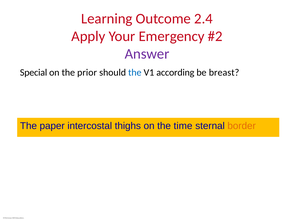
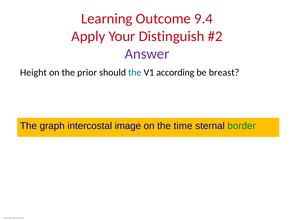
2.4: 2.4 -> 9.4 (203, 19)
Emergency: Emergency -> Distinguish (172, 36)
Special: Special -> Height (33, 73)
paper: paper -> graph (52, 126)
thighs: thighs -> image (128, 126)
border colour: orange -> green (242, 126)
